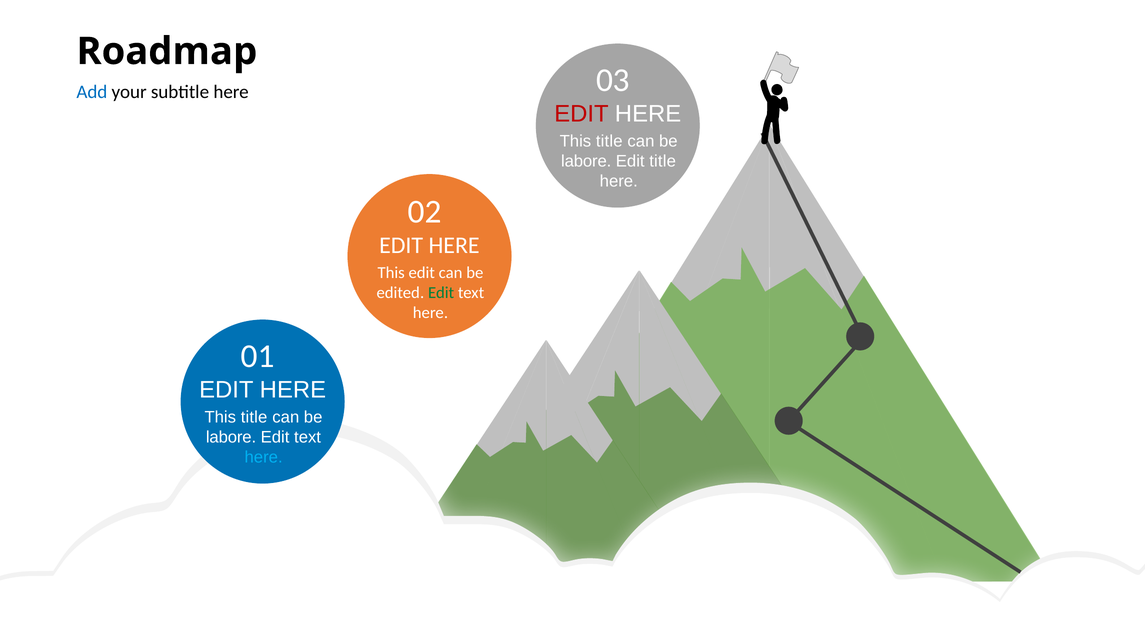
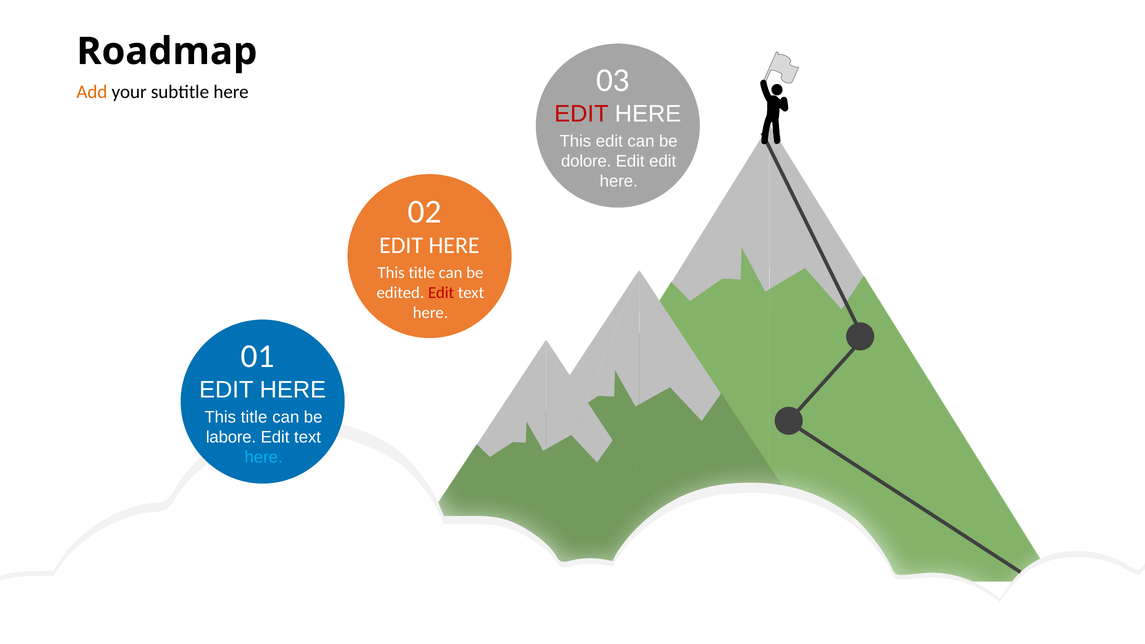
Add colour: blue -> orange (92, 92)
title: title -> edit (609, 141)
labore: labore -> dolore (586, 161)
Edit title: title -> edit (663, 161)
edit: edit -> title (422, 273)
Edit colour: green -> red (441, 293)
